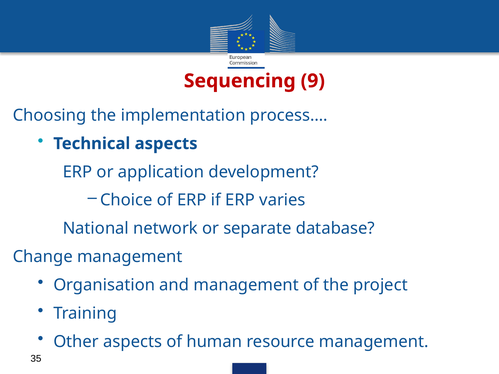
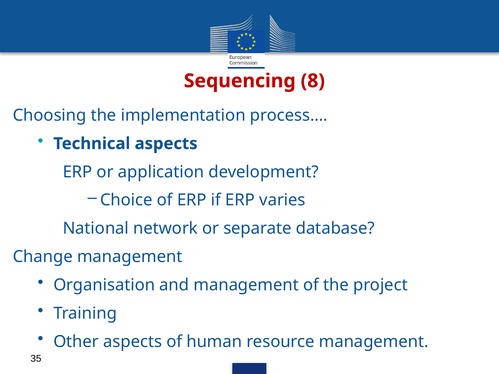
9: 9 -> 8 (313, 81)
